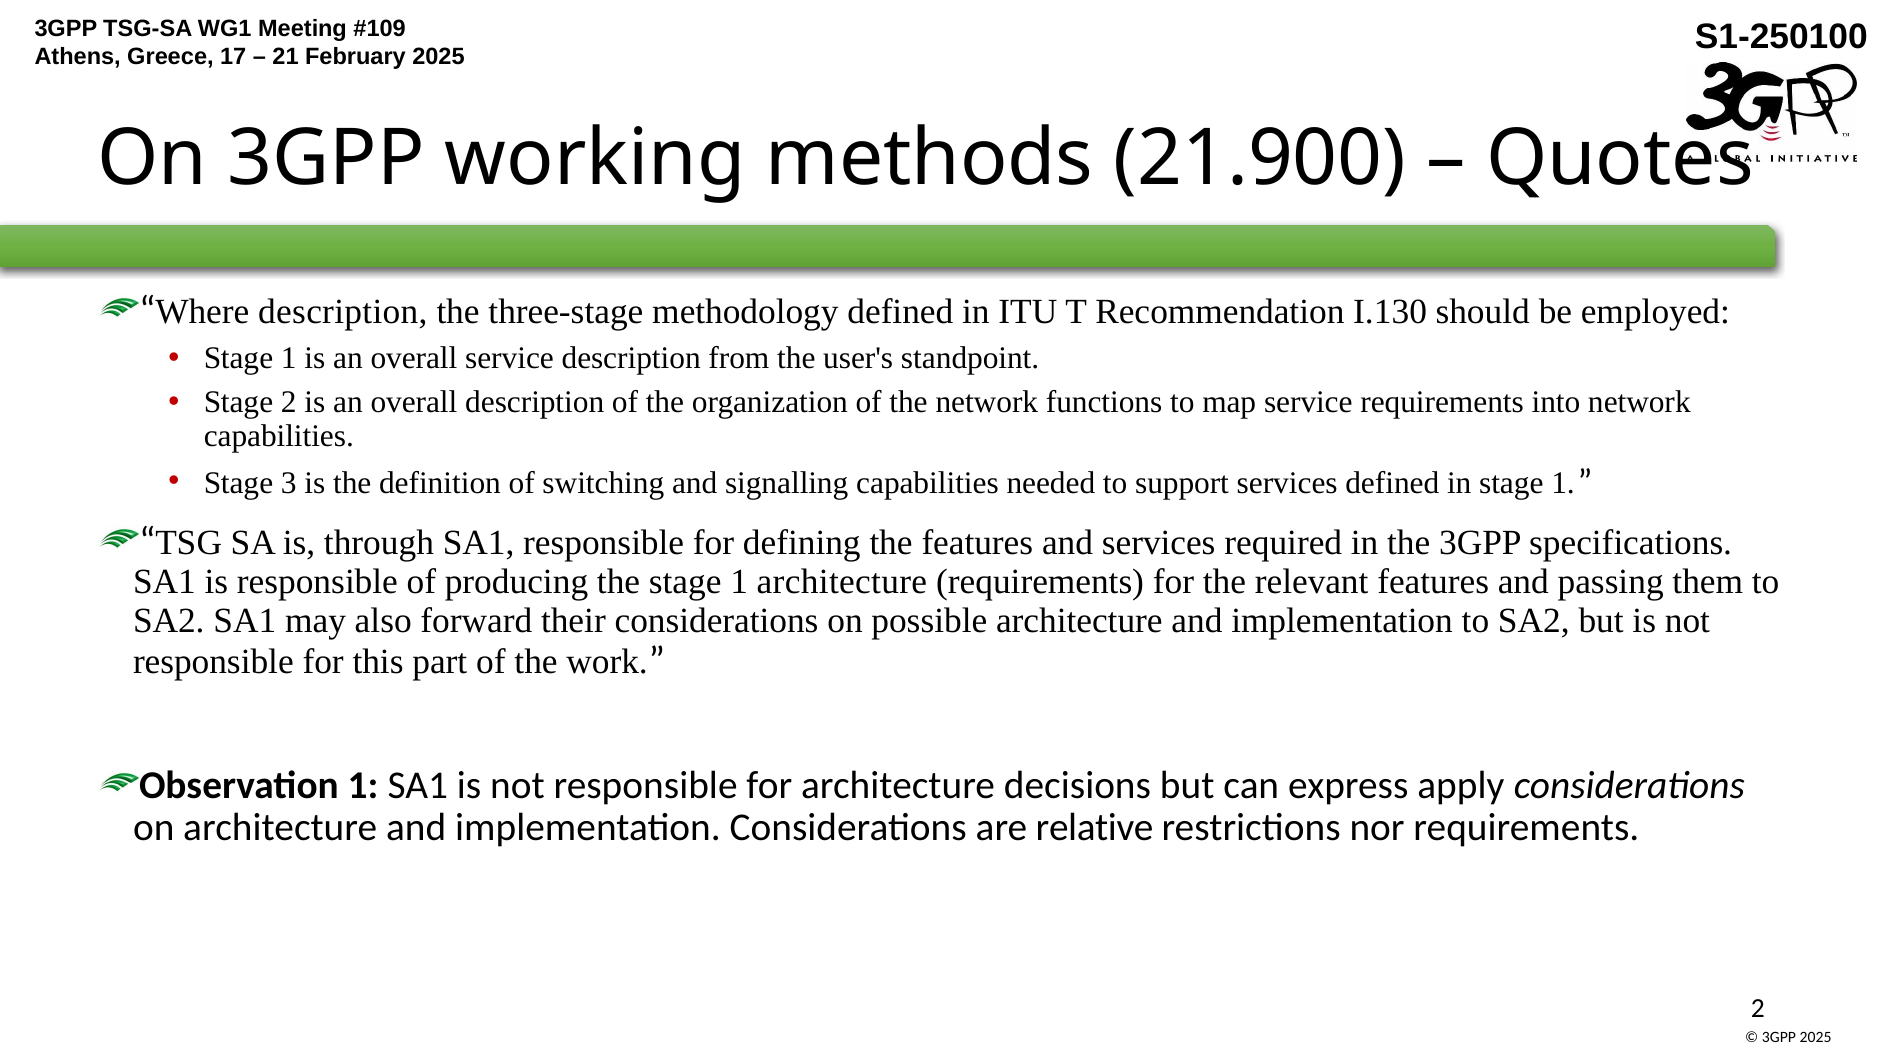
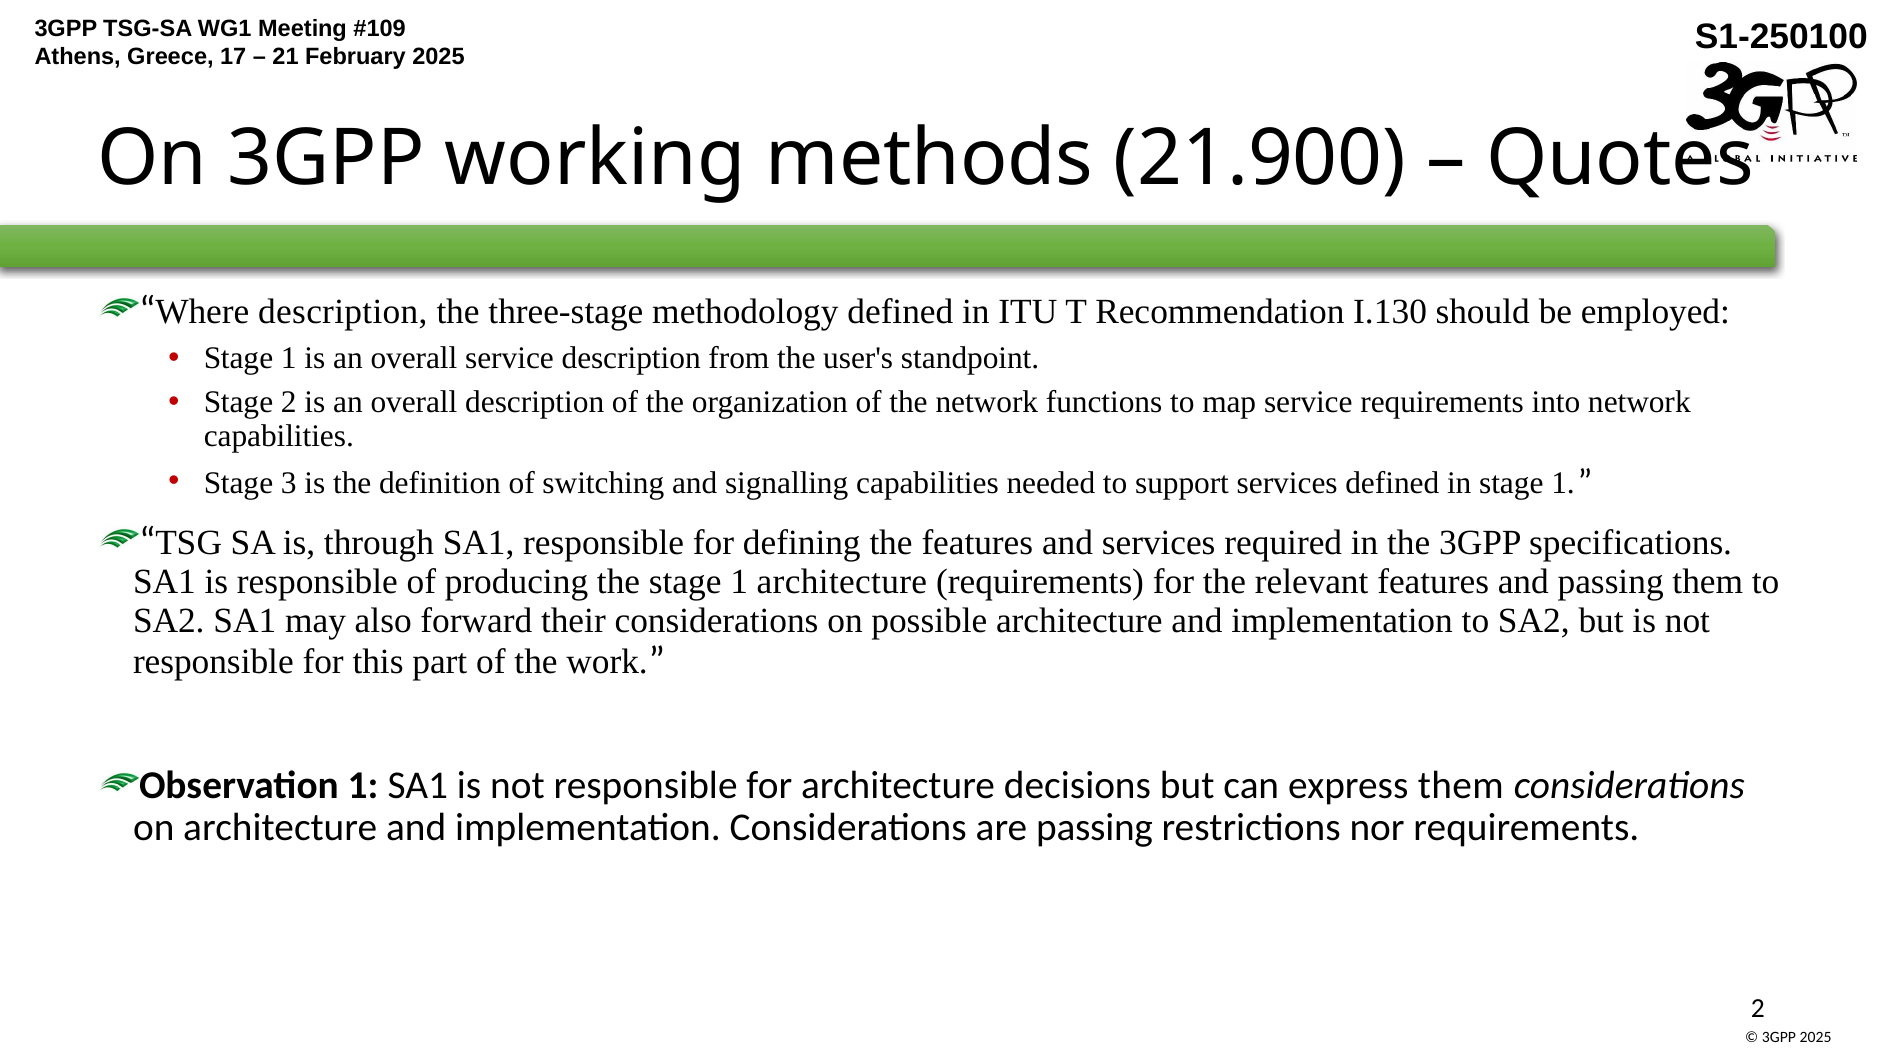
express apply: apply -> them (1461, 785)
are relative: relative -> passing (1095, 827)
